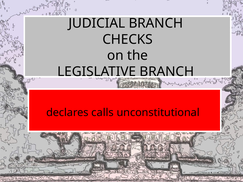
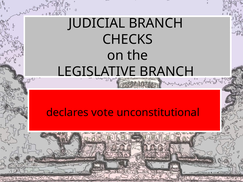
calls: calls -> vote (103, 113)
